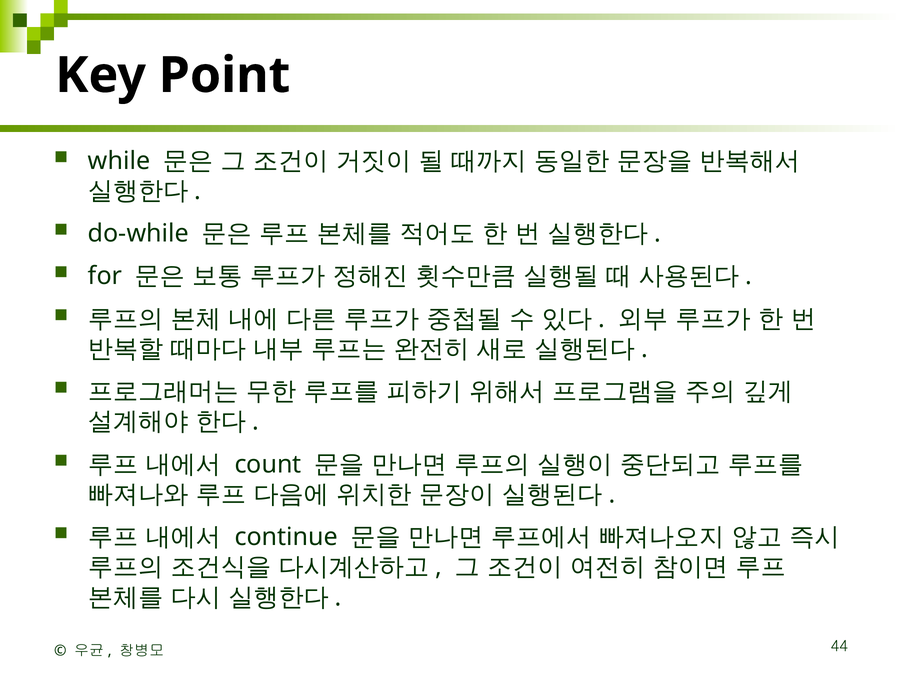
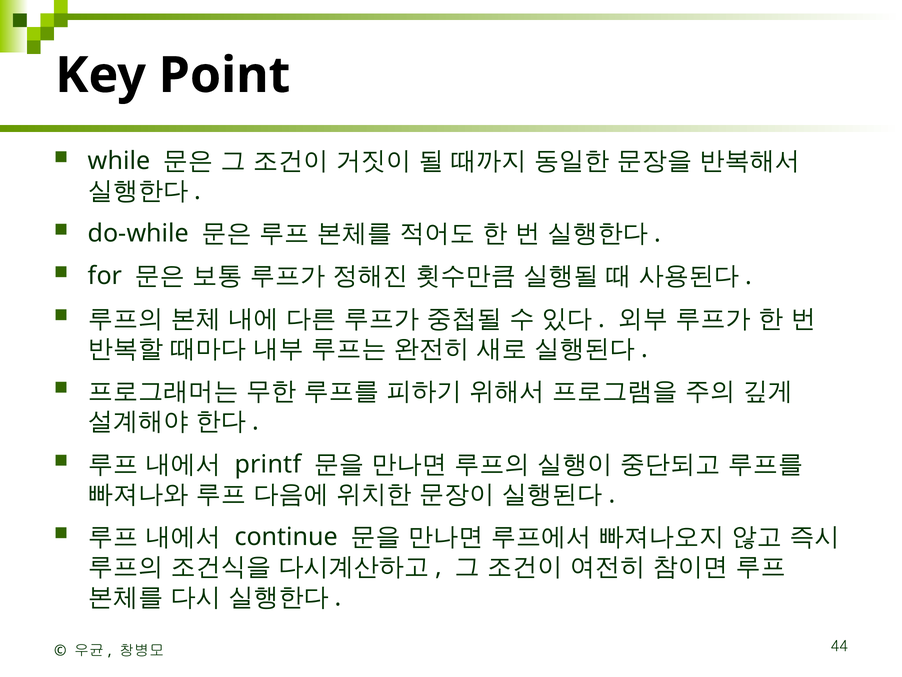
count: count -> printf (268, 464)
